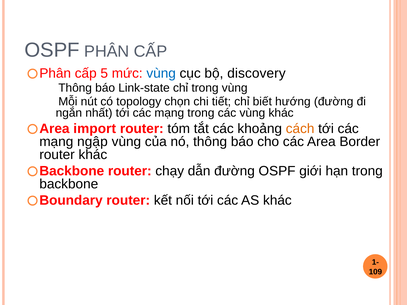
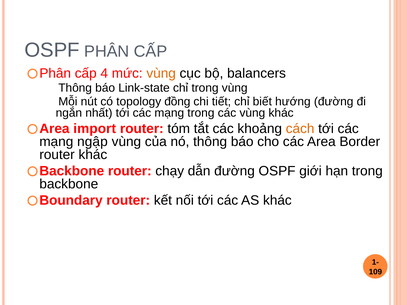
5: 5 -> 4 (104, 73)
vùng colour: blue -> orange (161, 73)
discovery: discovery -> balancers (257, 73)
chọn: chọn -> đồng (177, 102)
